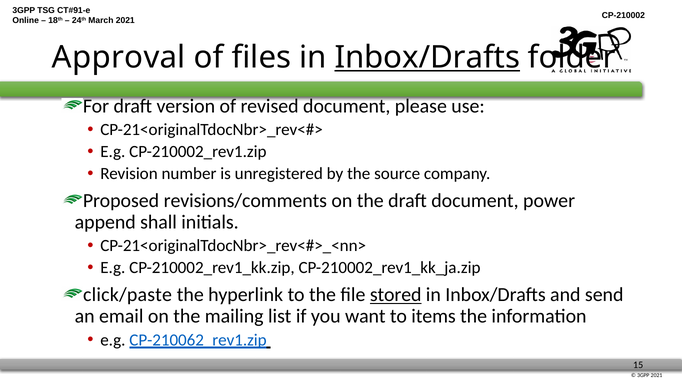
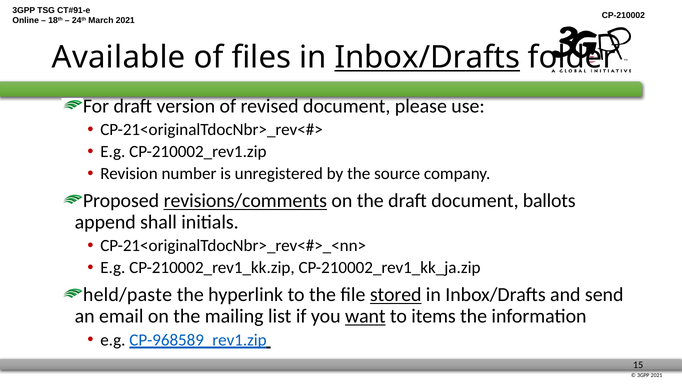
Approval: Approval -> Available (119, 57)
revisions/comments underline: none -> present (245, 201)
power: power -> ballots (549, 201)
click/paste: click/paste -> held/paste (128, 295)
want underline: none -> present (365, 316)
CP-210062_rev1.zip: CP-210062_rev1.zip -> CP-968589_rev1.zip (198, 340)
